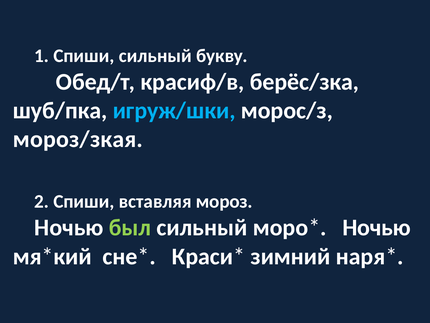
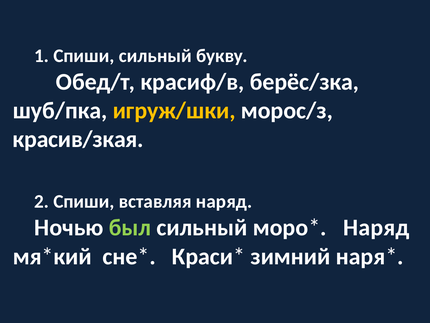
игруж/шки colour: light blue -> yellow (174, 111)
мороз/зкая: мороз/зкая -> красив/зкая (78, 139)
вставляя мороз: мороз -> наряд (224, 201)
Ночью: Ночью -> Наряд (376, 227)
